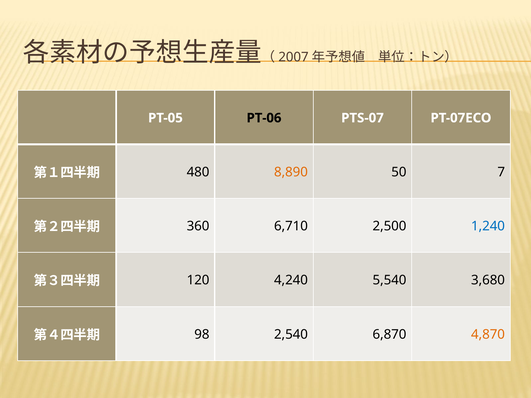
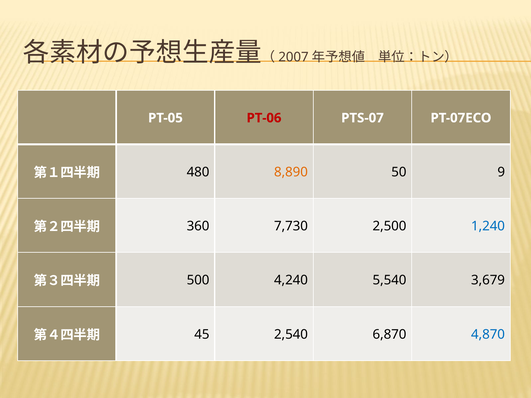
PT-06 colour: black -> red (264, 118)
7: 7 -> 9 (501, 172)
6,710: 6,710 -> 7,730 (291, 226)
120: 120 -> 500 (198, 280)
3,680: 3,680 -> 3,679 (488, 280)
98: 98 -> 45 (202, 335)
4,870 colour: orange -> blue (488, 335)
